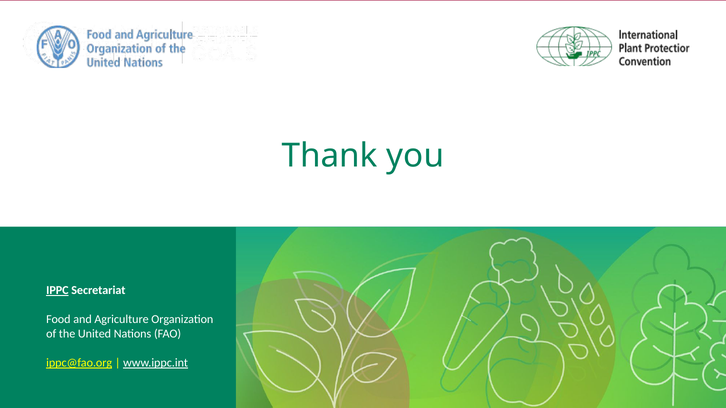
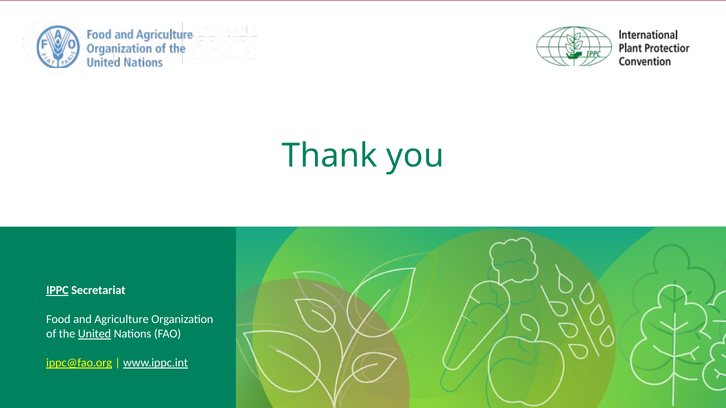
United underline: none -> present (95, 334)
